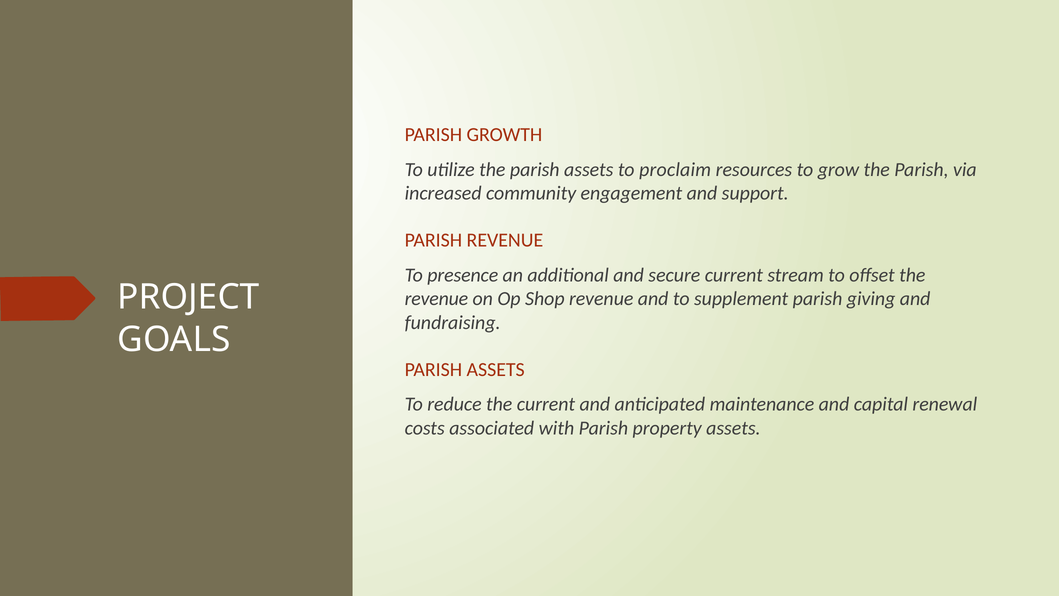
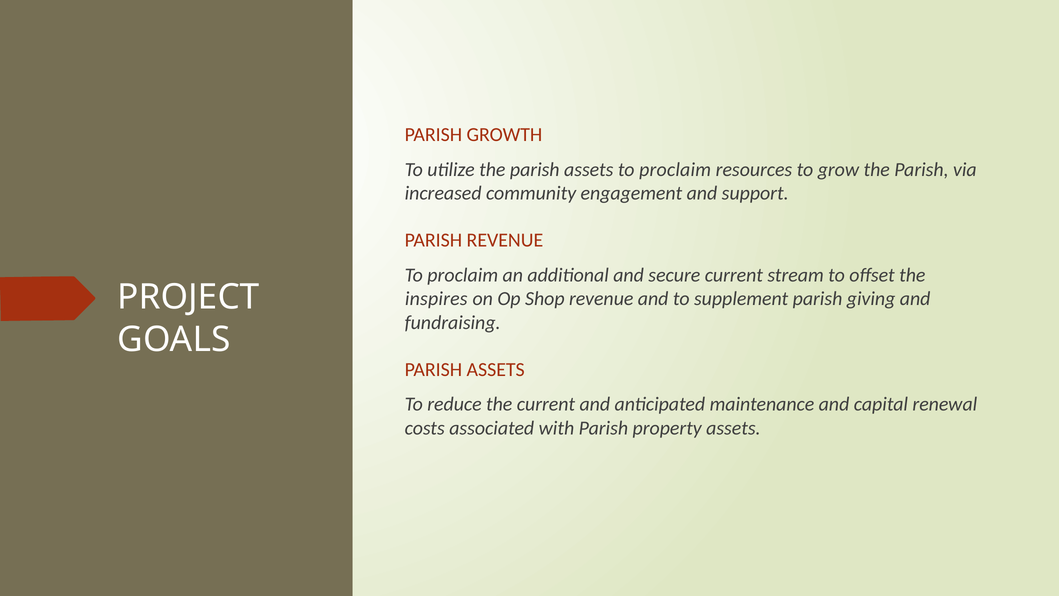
presence: presence -> proclaim (463, 275)
revenue: revenue -> inspires (436, 299)
